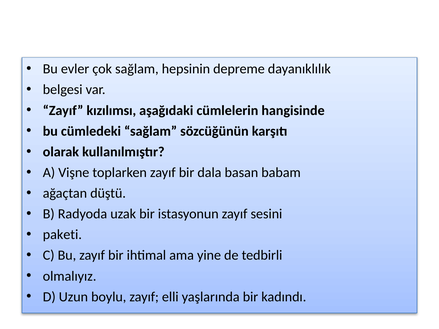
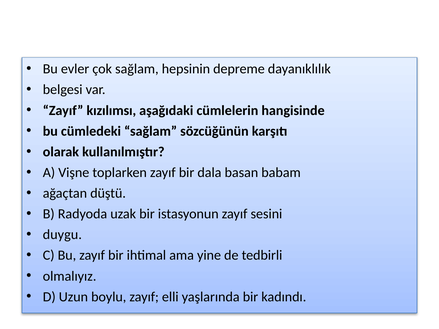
paketi: paketi -> duygu (62, 235)
